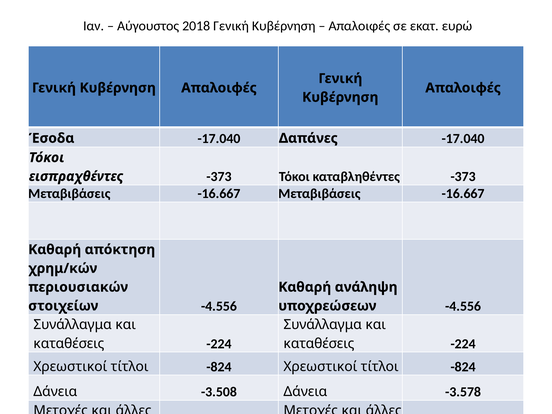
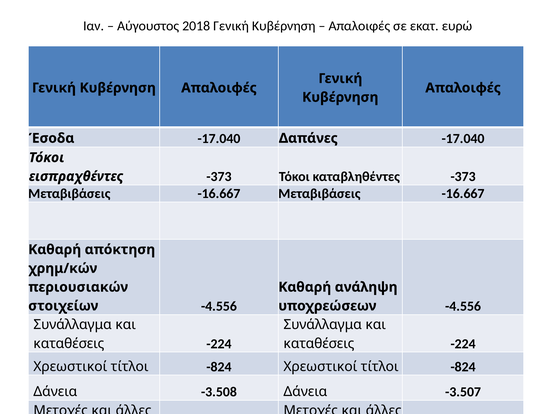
-3.578: -3.578 -> -3.507 (463, 392)
